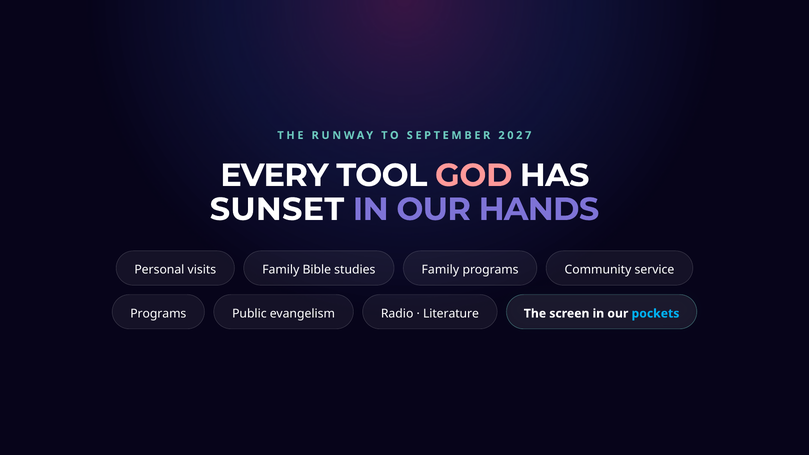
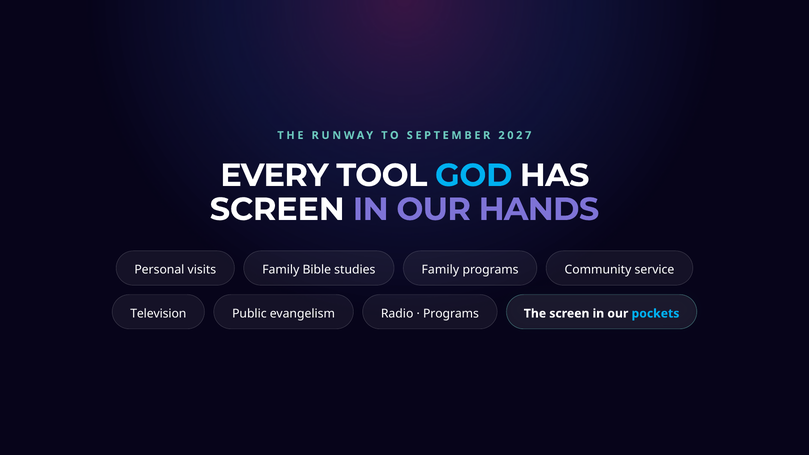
GOD colour: pink -> light blue (474, 175)
SUNSET: SUNSET -> SCREEN (277, 209)
Programs: Programs -> Television (158, 314)
Literature: Literature -> Programs (451, 314)
